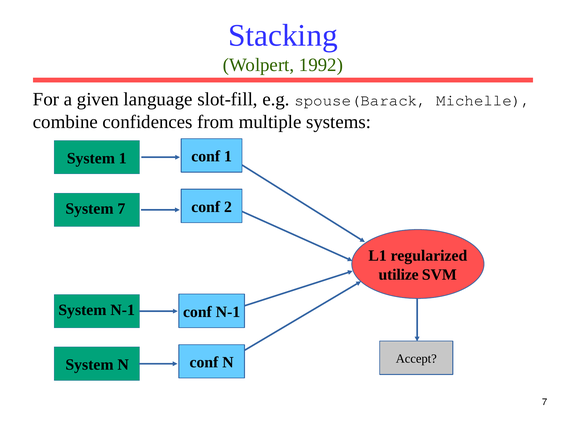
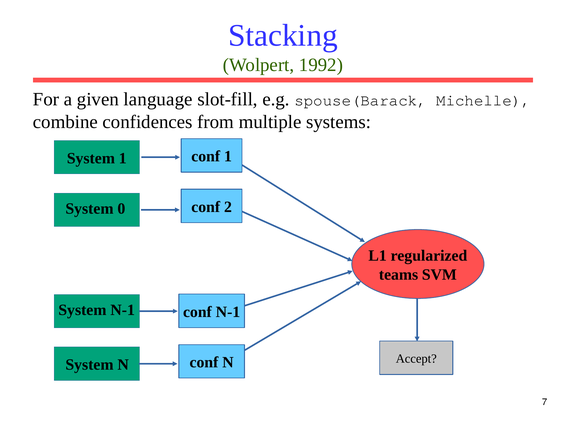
System 7: 7 -> 0 (121, 209)
utilize: utilize -> teams (399, 275)
